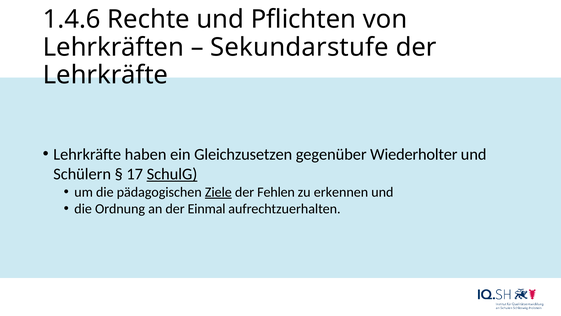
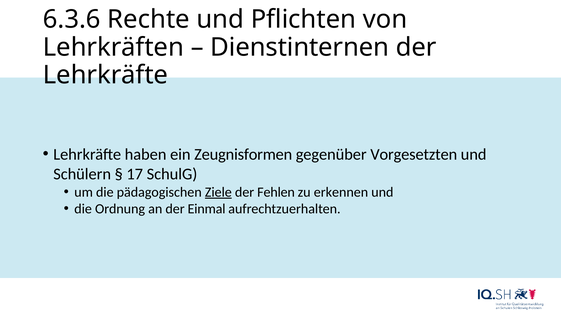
1.4.6: 1.4.6 -> 6.3.6 (72, 19)
Sekundarstufe: Sekundarstufe -> Dienstinternen (300, 47)
Gleichzusetzen: Gleichzusetzen -> Zeugnisformen (243, 154)
Wiederholter: Wiederholter -> Vorgesetzten (414, 154)
SchulG underline: present -> none (172, 174)
